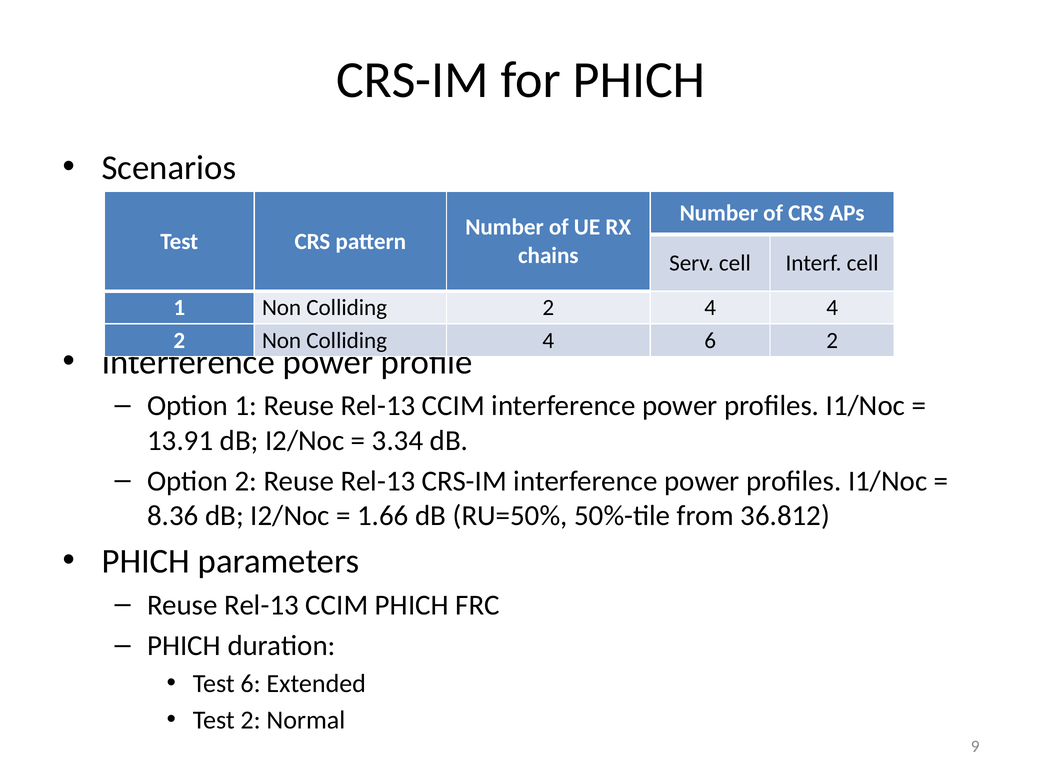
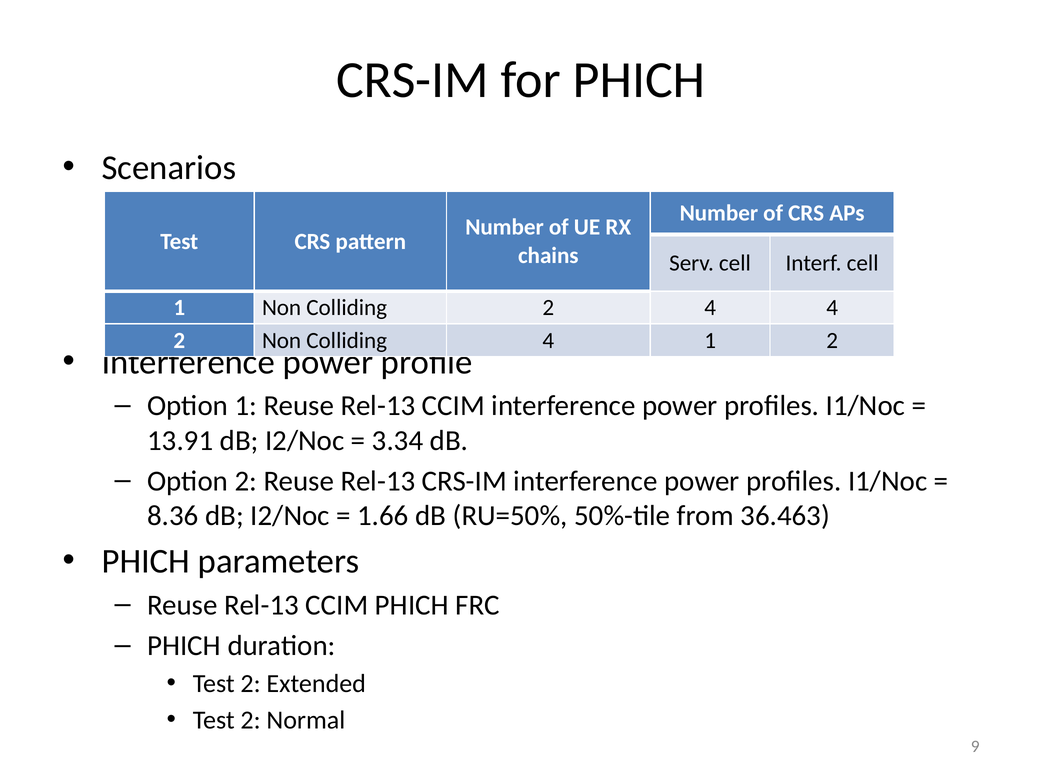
4 6: 6 -> 1 (710, 340)
36.812: 36.812 -> 36.463 (785, 516)
6: 6 -> 2 (251, 683)
